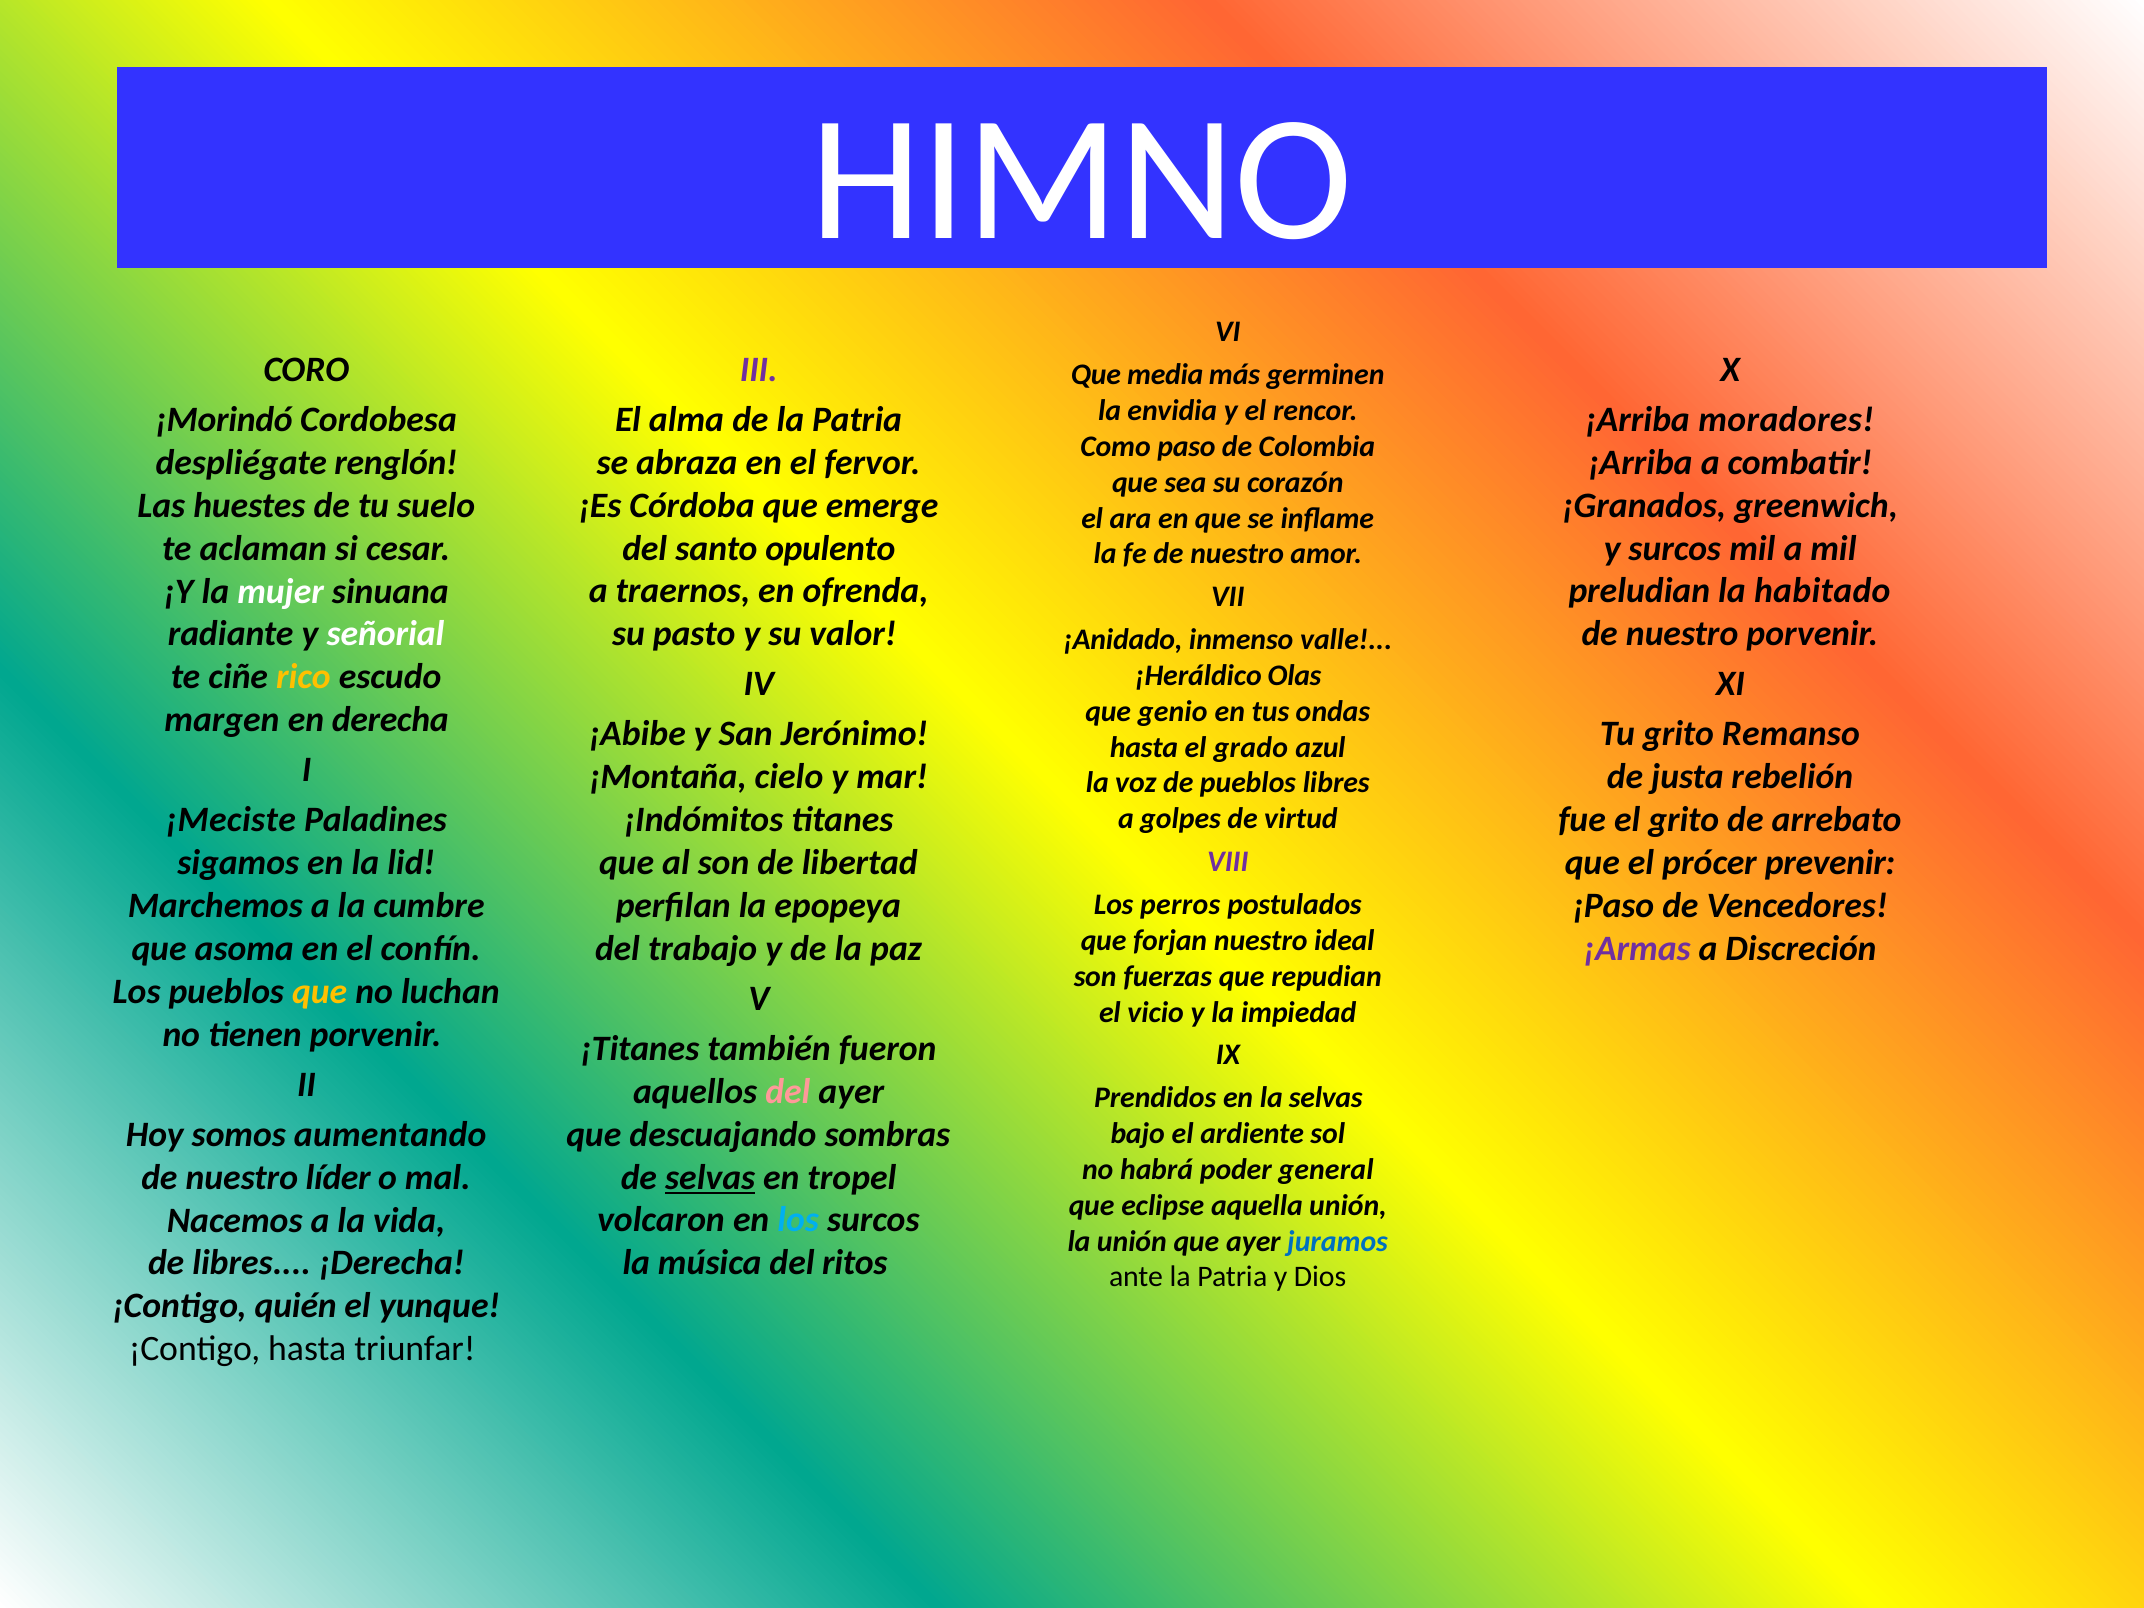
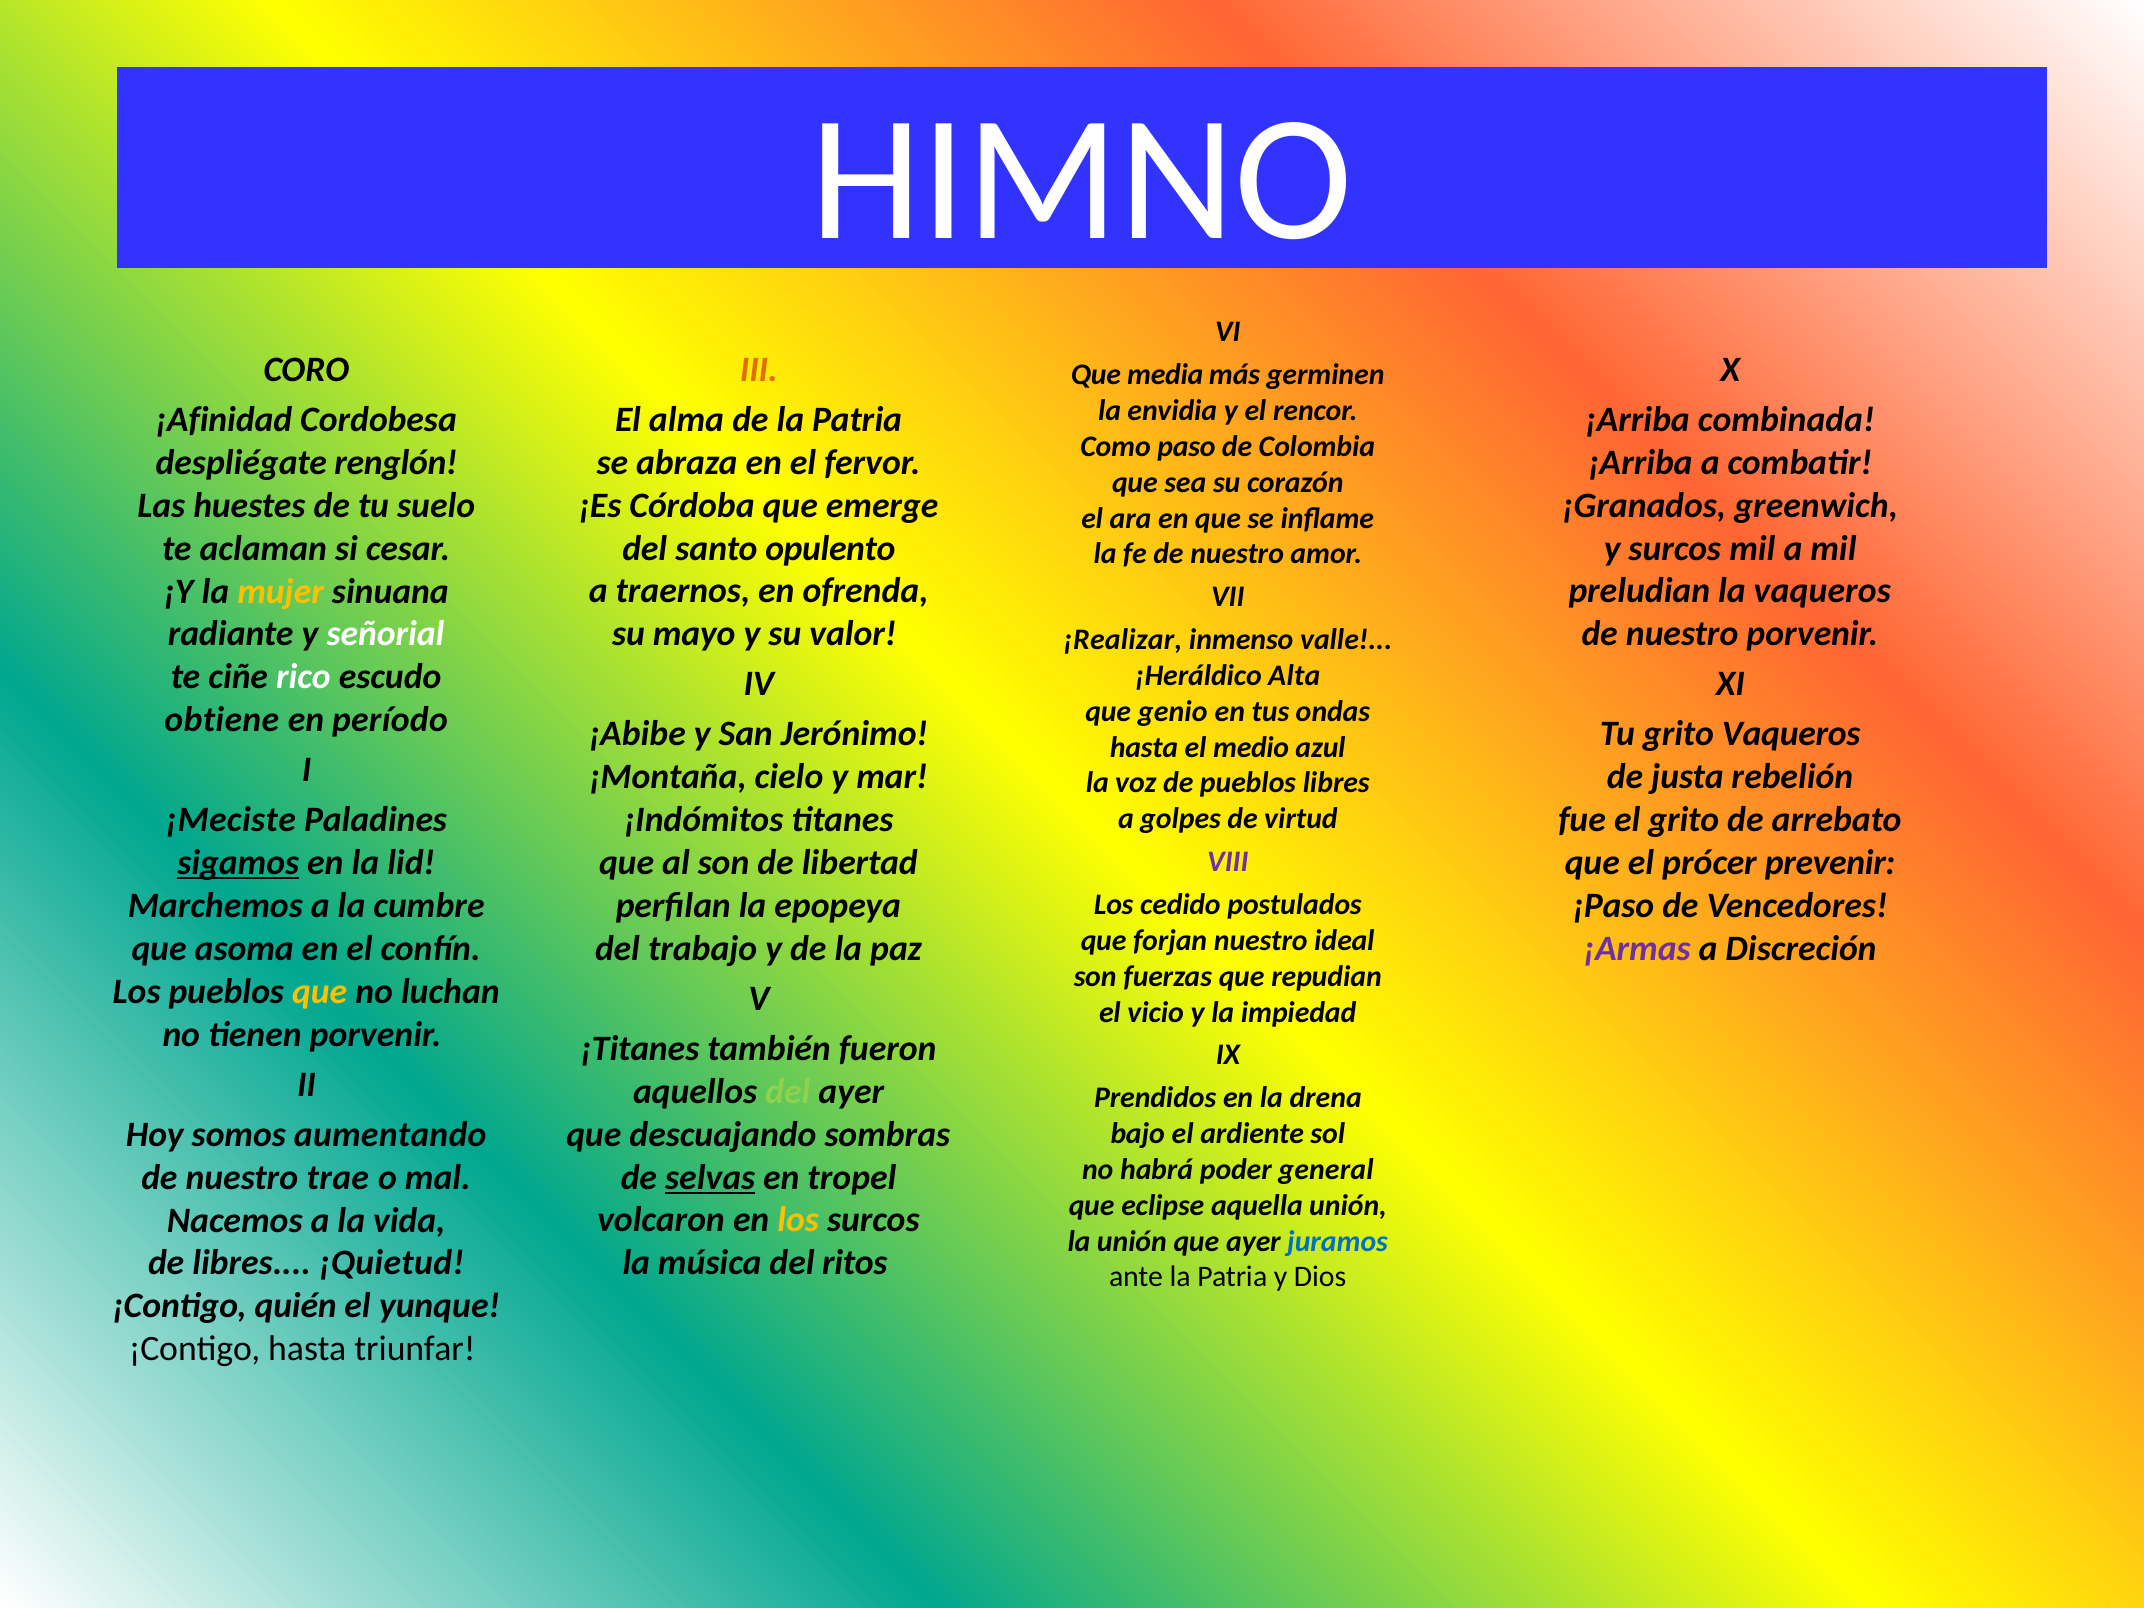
III colour: purple -> orange (759, 370)
¡Morindó: ¡Morindó -> ¡Afinidad (224, 420)
moradores: moradores -> combinada (1786, 420)
mujer colour: white -> yellow (281, 591)
la habitado: habitado -> vaqueros (1822, 591)
pasto: pasto -> mayo (694, 634)
¡Anidado: ¡Anidado -> ¡Realizar (1123, 640)
rico colour: yellow -> white (303, 677)
Olas: Olas -> Alta (1294, 676)
margen: margen -> obtiene (222, 720)
derecha: derecha -> período (390, 720)
grito Remanso: Remanso -> Vaqueros (1791, 734)
grado: grado -> medio (1251, 747)
sigamos underline: none -> present (238, 863)
perros: perros -> cedido (1180, 905)
del colour: pink -> light green (788, 1092)
la selvas: selvas -> drena (1326, 1098)
líder: líder -> trae (338, 1177)
los colour: light blue -> yellow (798, 1220)
¡Derecha: ¡Derecha -> ¡Quietud (391, 1263)
